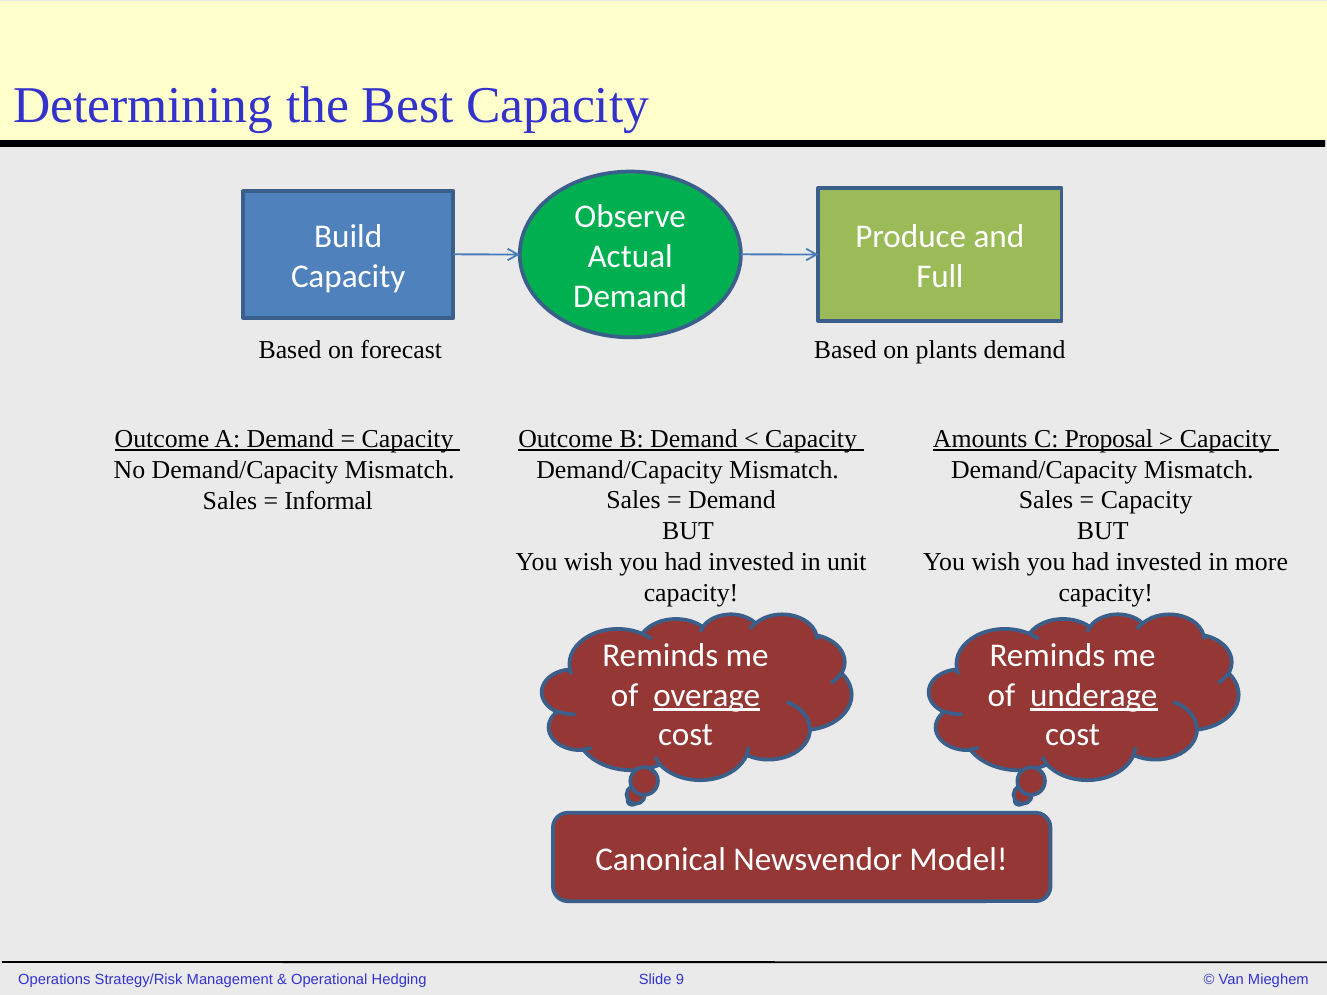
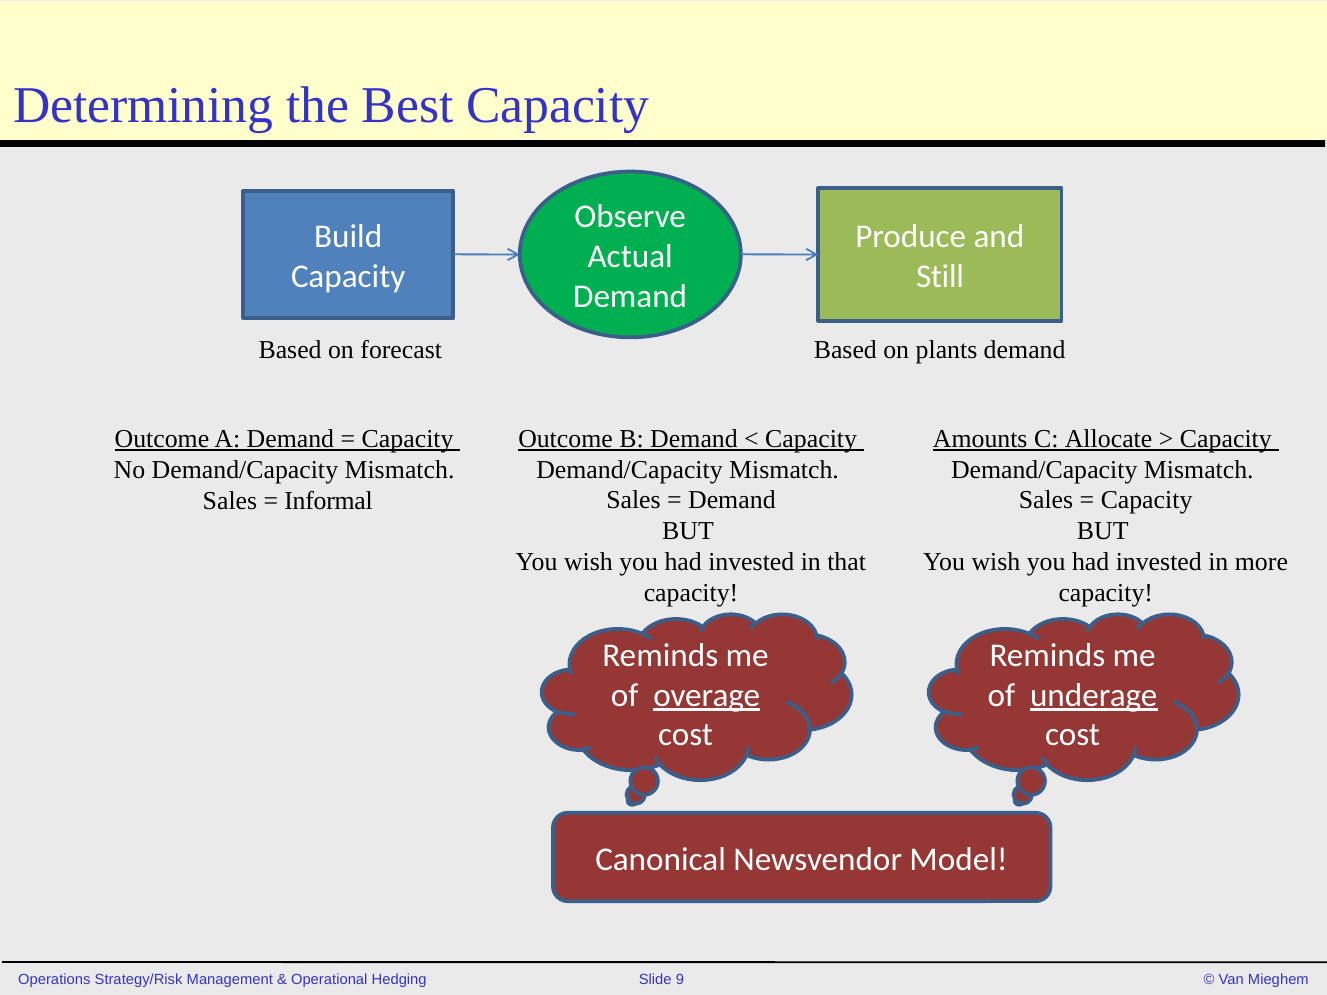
Full: Full -> Still (940, 277)
Proposal: Proposal -> Allocate (1109, 439)
unit: unit -> that (847, 563)
